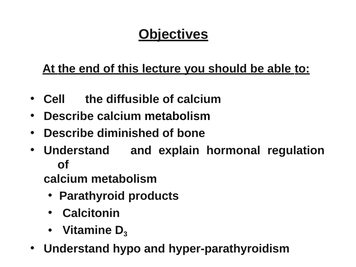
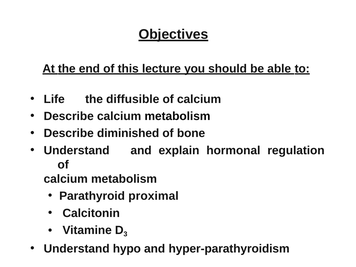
Cell: Cell -> Life (54, 99)
products: products -> proximal (154, 196)
